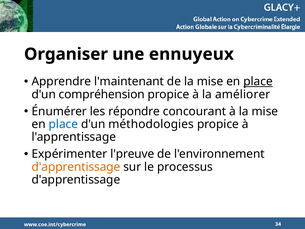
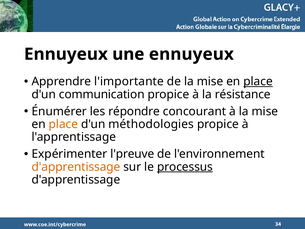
Organiser: Organiser -> Ennuyeux (66, 54)
l'maintenant: l'maintenant -> l'importante (129, 81)
compréhension: compréhension -> communication (102, 94)
améliorer: améliorer -> résistance (243, 94)
place colour: blue -> orange (63, 124)
processus underline: none -> present (185, 167)
